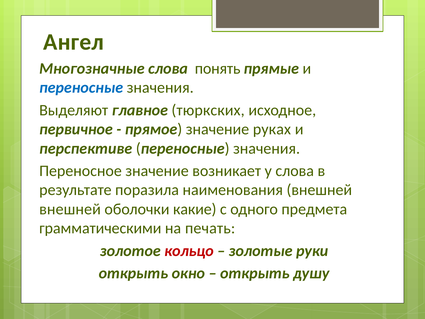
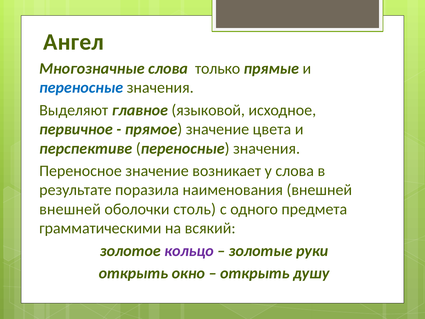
понять: понять -> только (218, 68)
тюркских: тюркских -> языковой (208, 110)
руках: руках -> цвета (272, 129)
какие: какие -> столь (195, 209)
печать: печать -> всякий (210, 228)
кольцо colour: red -> purple (189, 251)
